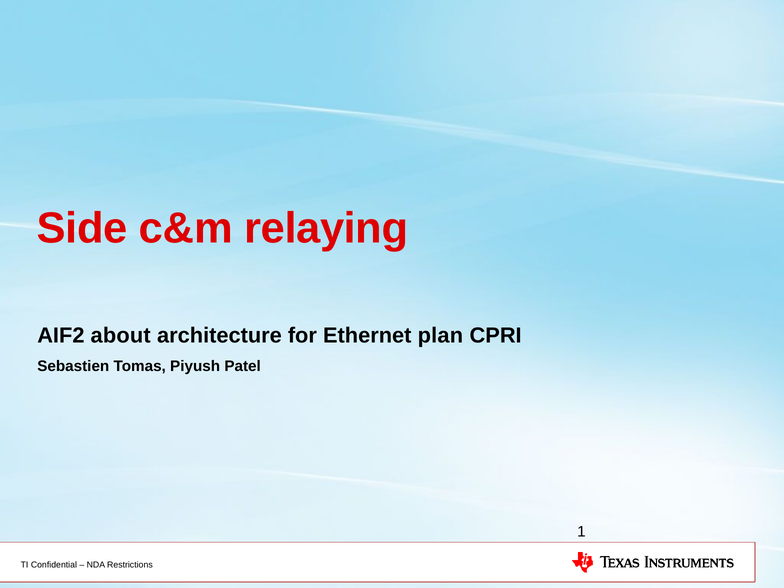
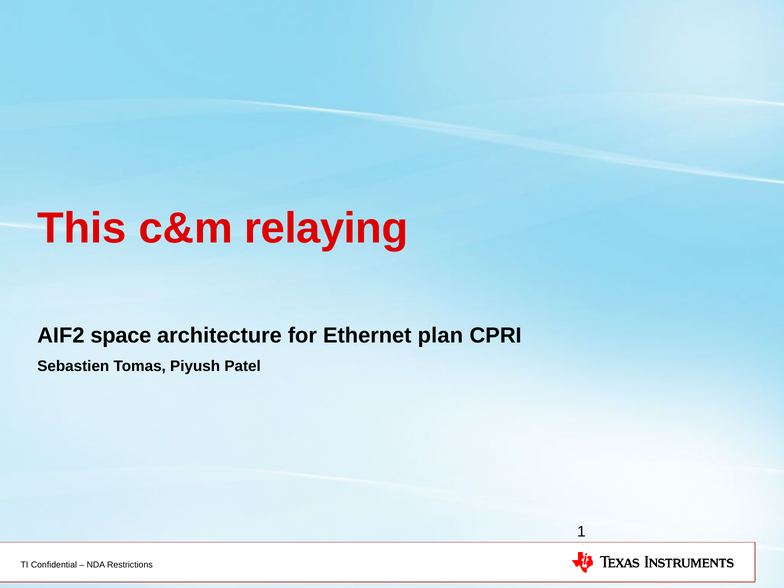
Side: Side -> This (82, 229)
about: about -> space (121, 336)
